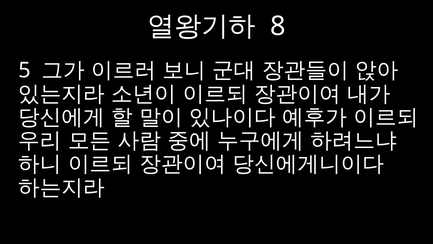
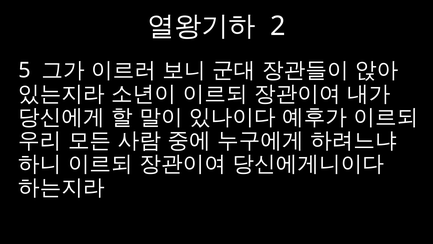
8: 8 -> 2 (278, 26)
